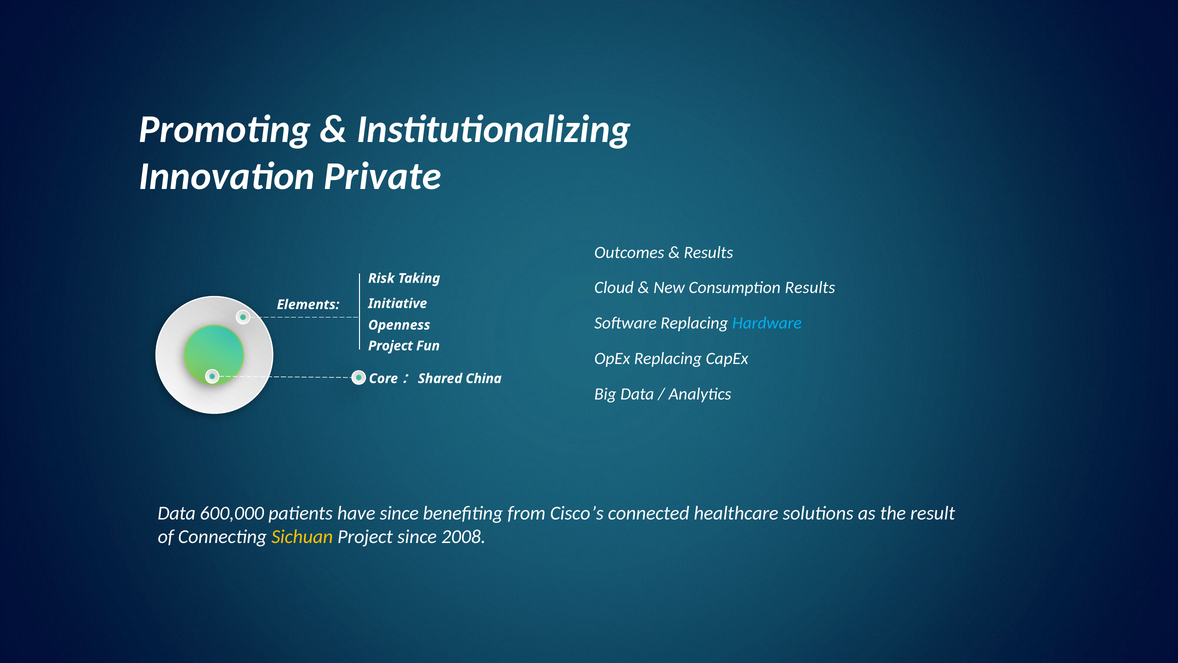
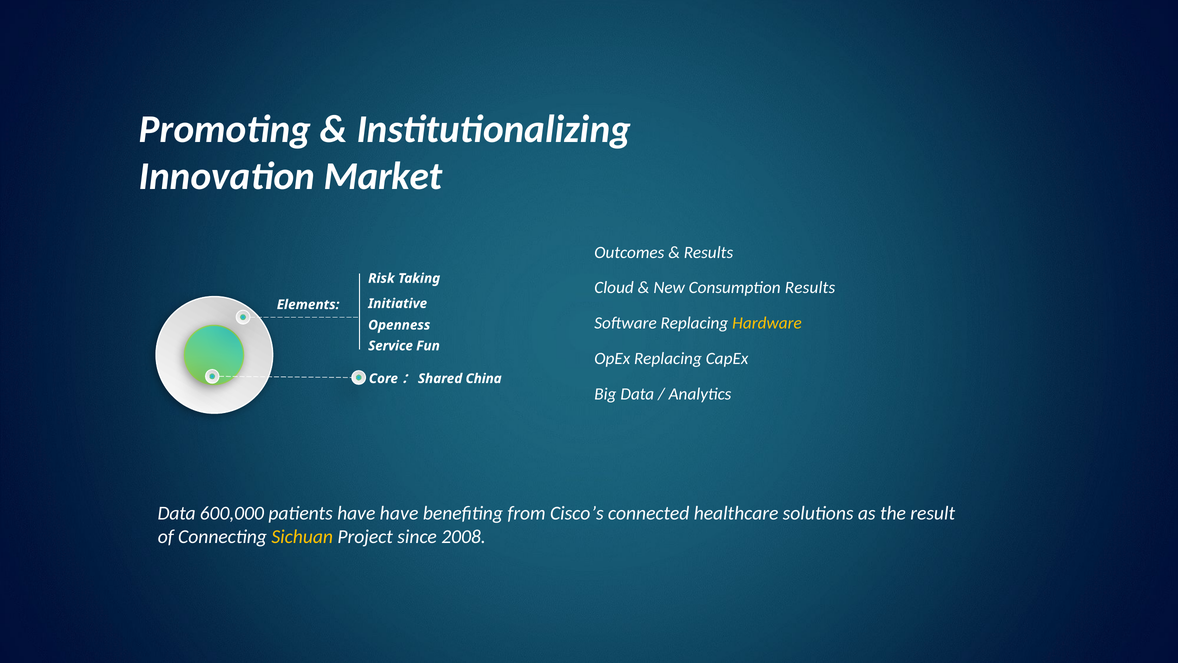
Private: Private -> Market (383, 176)
Hardware colour: light blue -> yellow (767, 323)
Project: Project -> Service (391, 346)
have since: since -> have (399, 513)
